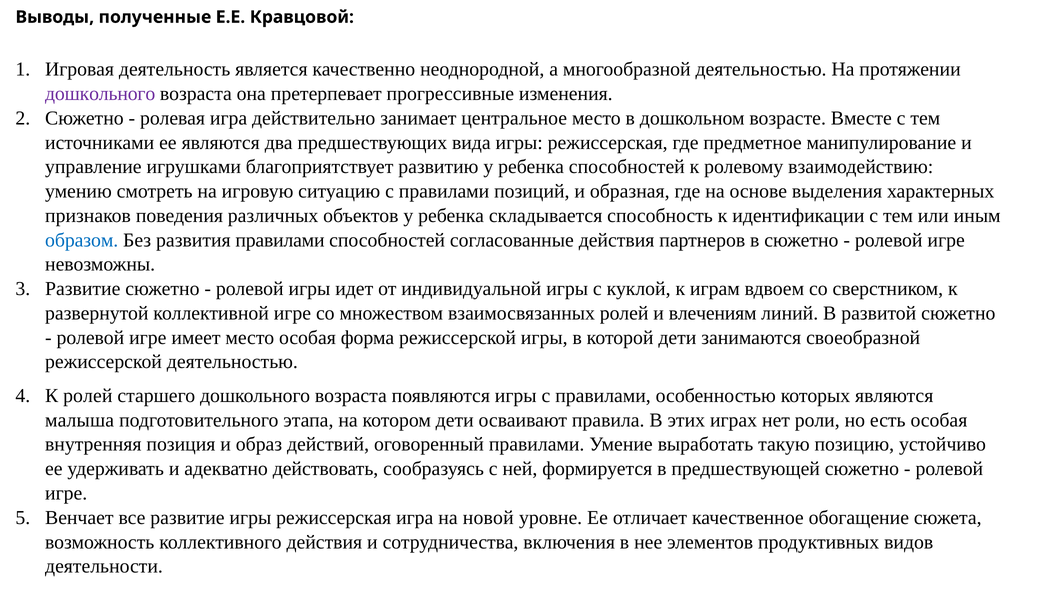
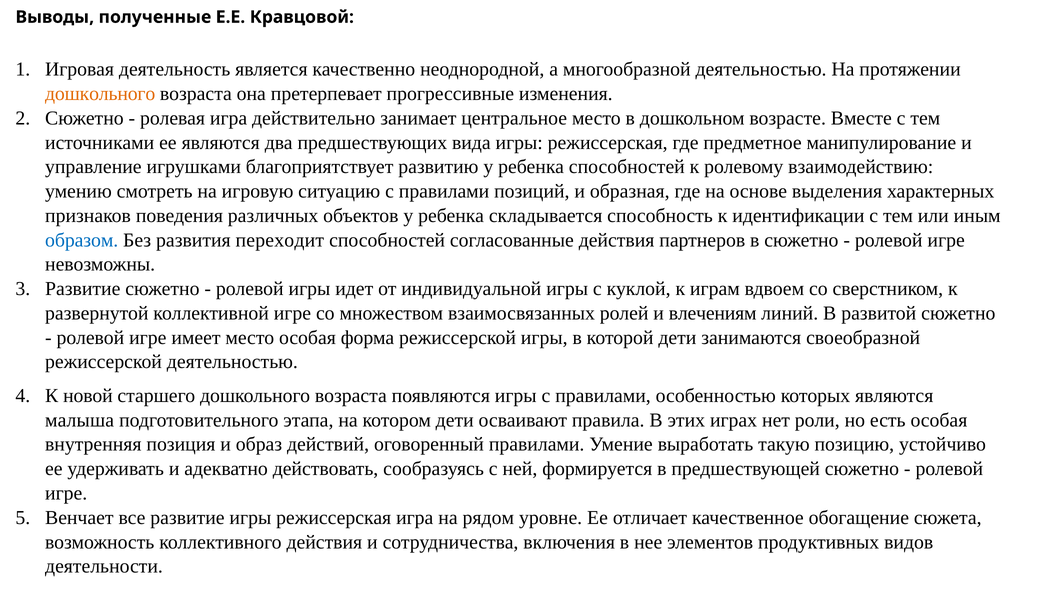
дошкольного colour: purple -> orange (100, 94)
развития правилами: правилами -> переходит (280, 240)
К ролей: ролей -> новой (88, 396)
новой: новой -> рядом (488, 518)
